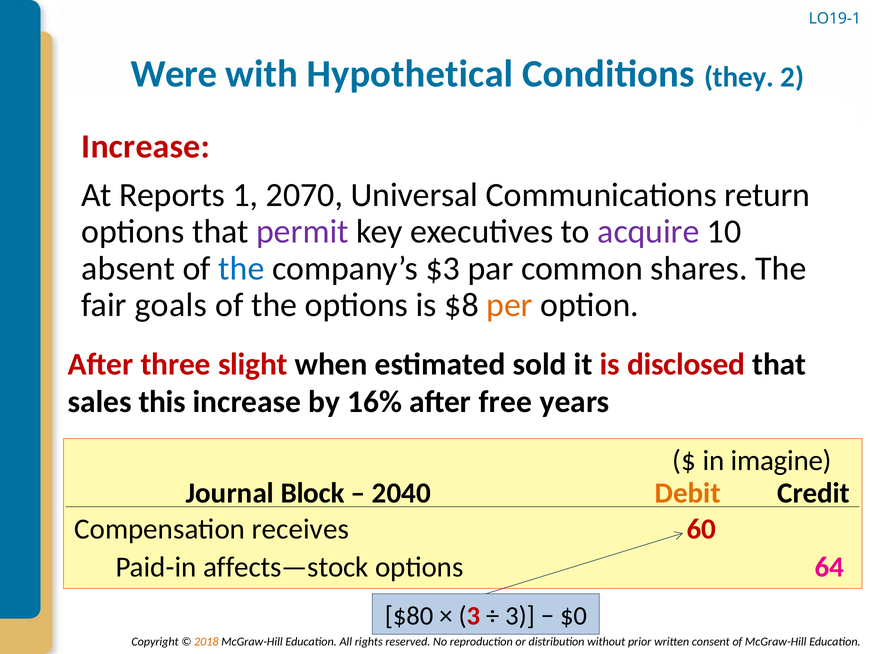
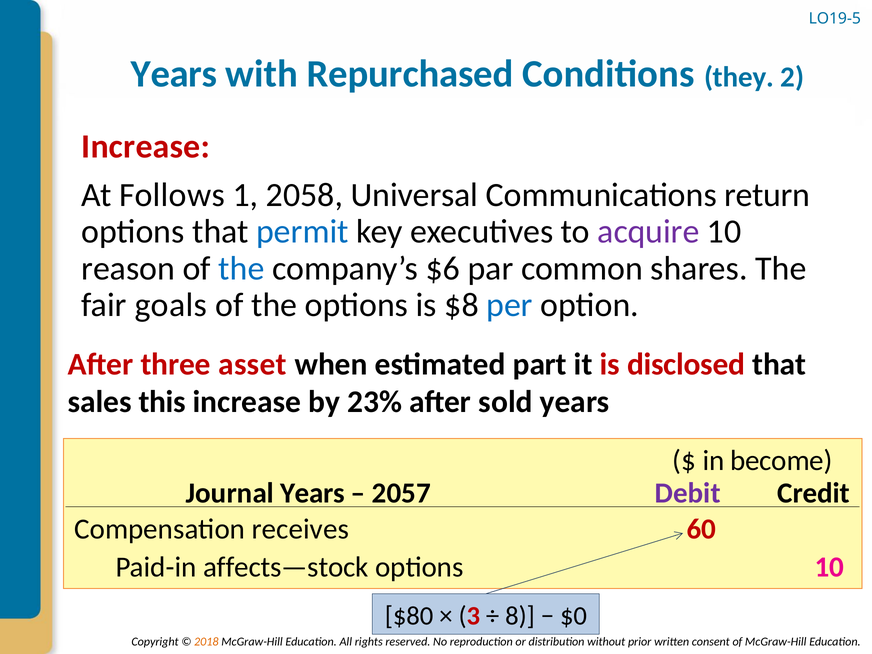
LO19-1: LO19-1 -> LO19-5 (835, 18)
Were: Were -> Years (174, 74)
Hypothetical: Hypothetical -> Repurchased (410, 74)
Reports: Reports -> Follows (172, 195)
2070: 2070 -> 2058 (305, 195)
permit colour: purple -> blue (302, 232)
absent: absent -> reason (128, 268)
$3: $3 -> $6 (443, 268)
per colour: orange -> blue (510, 305)
slight: slight -> asset (253, 364)
sold: sold -> part (540, 364)
16%: 16% -> 23% (375, 402)
free: free -> sold (506, 402)
imagine: imagine -> become (781, 461)
Journal Block: Block -> Years (313, 493)
2040: 2040 -> 2057 (401, 493)
Debit colour: orange -> purple (688, 493)
options 64: 64 -> 10 (829, 567)
3: 3 -> 8 (520, 616)
